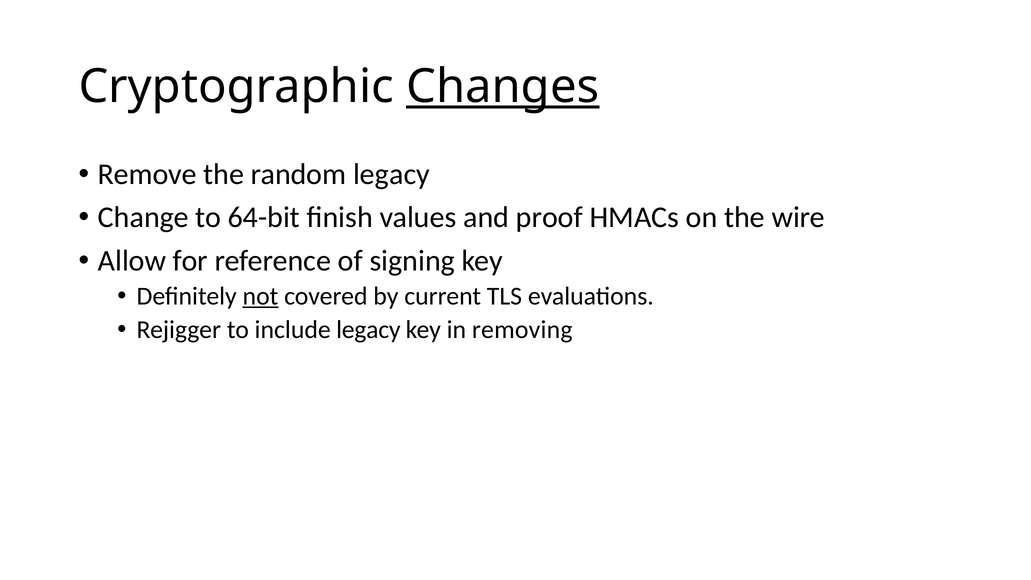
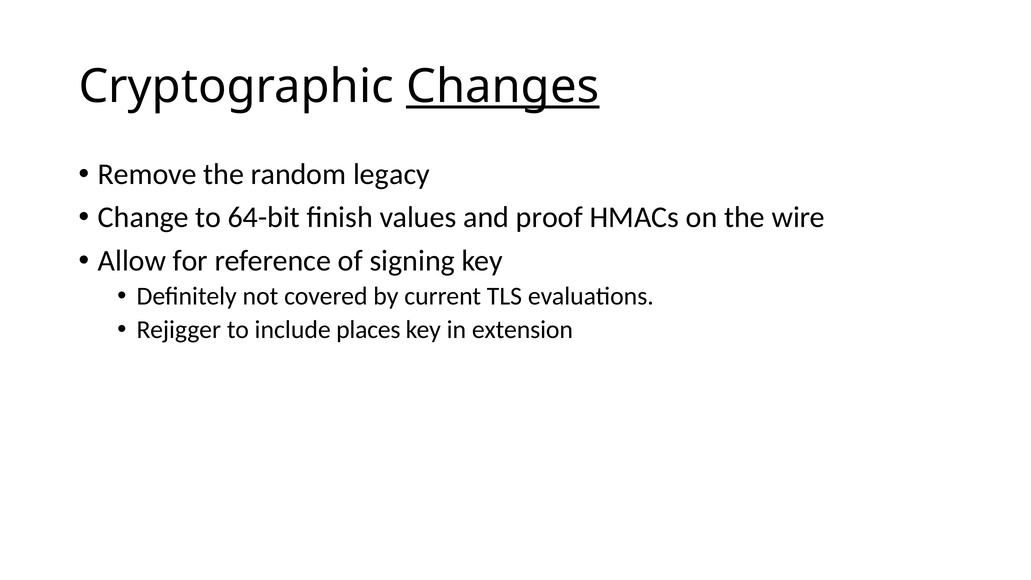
not underline: present -> none (260, 296)
include legacy: legacy -> places (368, 329)
removing: removing -> extension (522, 329)
